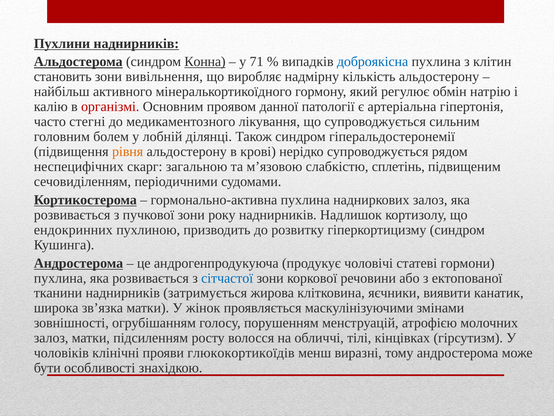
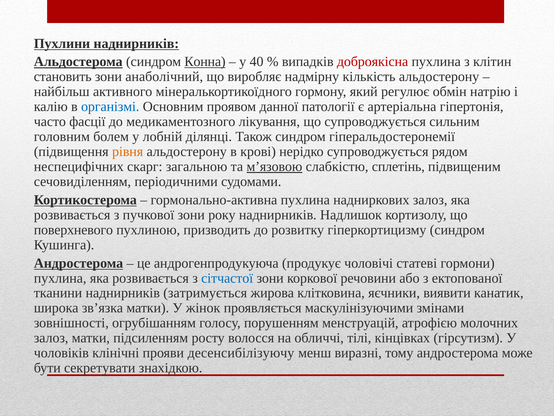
71: 71 -> 40 (257, 62)
доброякісна colour: blue -> red (373, 62)
вивільнення: вивільнення -> анаболічний (164, 77)
організмі colour: red -> blue (110, 107)
стегні: стегні -> фасції (87, 122)
м’язовою underline: none -> present (274, 166)
ендокринних: ендокринних -> поверхневого (73, 230)
глюкокортикоїдів: глюкокортикоїдів -> десенсибілізуючу (241, 353)
особливості: особливості -> секретувати (100, 368)
